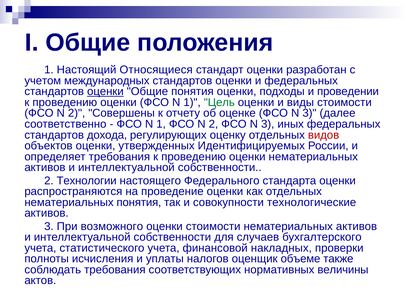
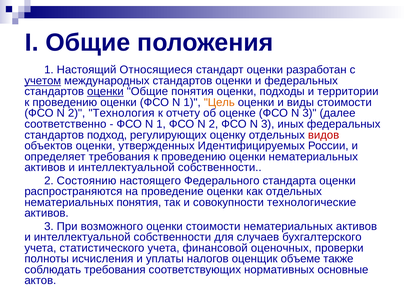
учетом underline: none -> present (43, 81)
проведении: проведении -> территории (348, 92)
Цель colour: green -> orange (219, 102)
Совершены: Совершены -> Технология (121, 113)
дохода: дохода -> подход (107, 135)
Технологии: Технологии -> Состоянию (87, 181)
накладных: накладных -> оценочных (281, 248)
величины: величины -> основные (343, 270)
